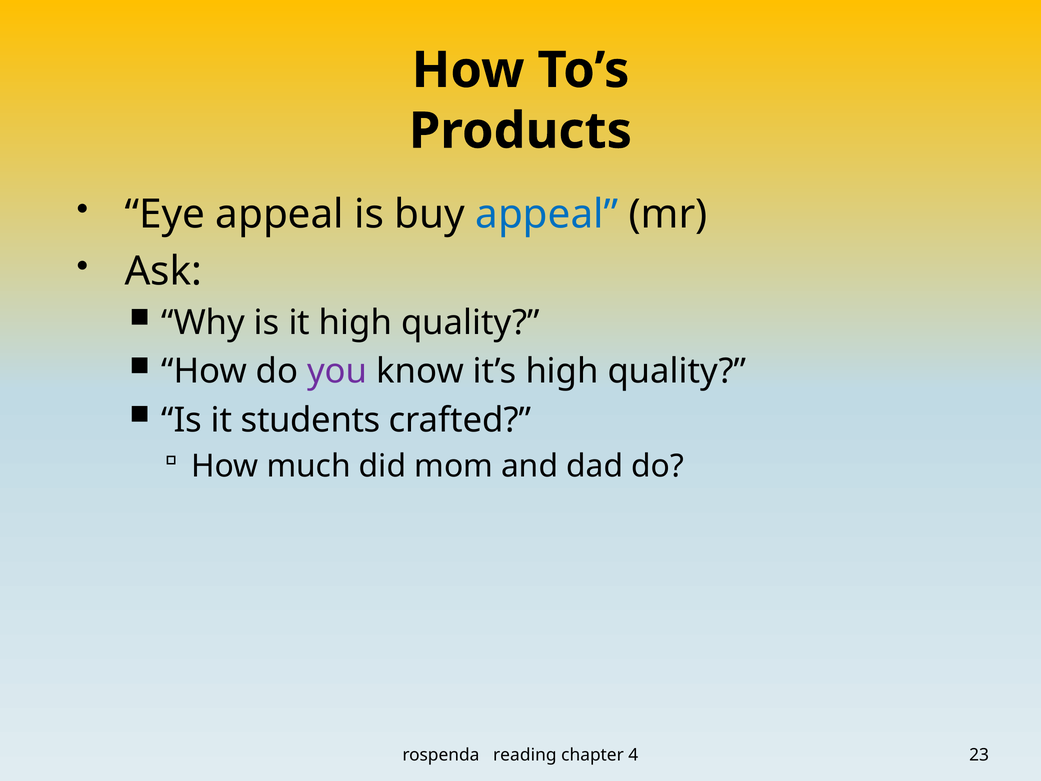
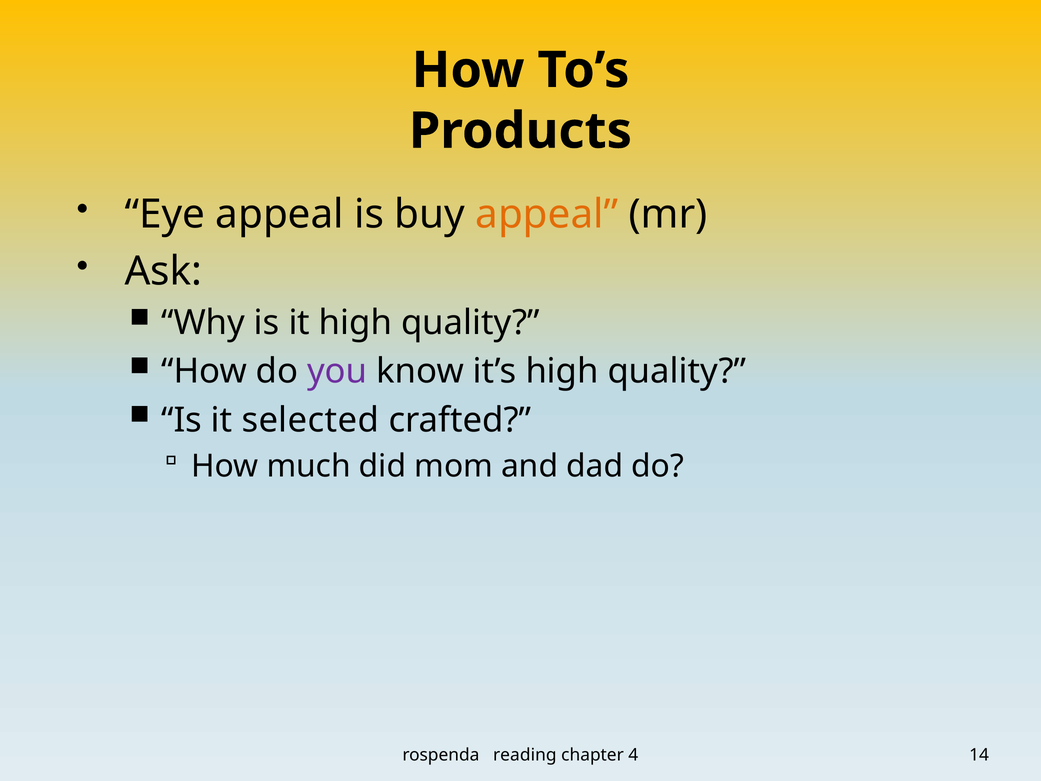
appeal colour: blue -> orange (547, 214)
students: students -> selected (310, 420)
23: 23 -> 14 (979, 755)
